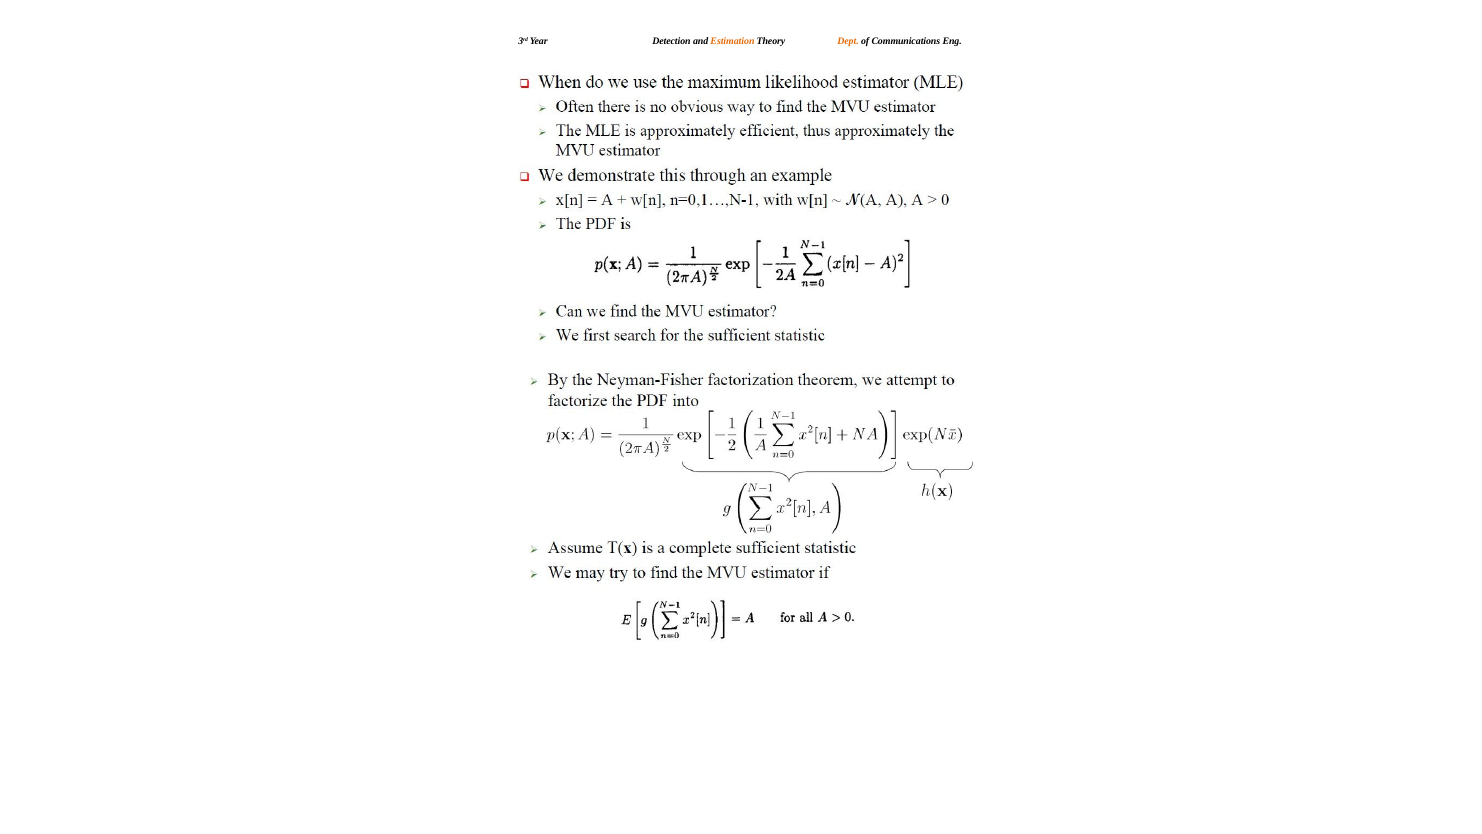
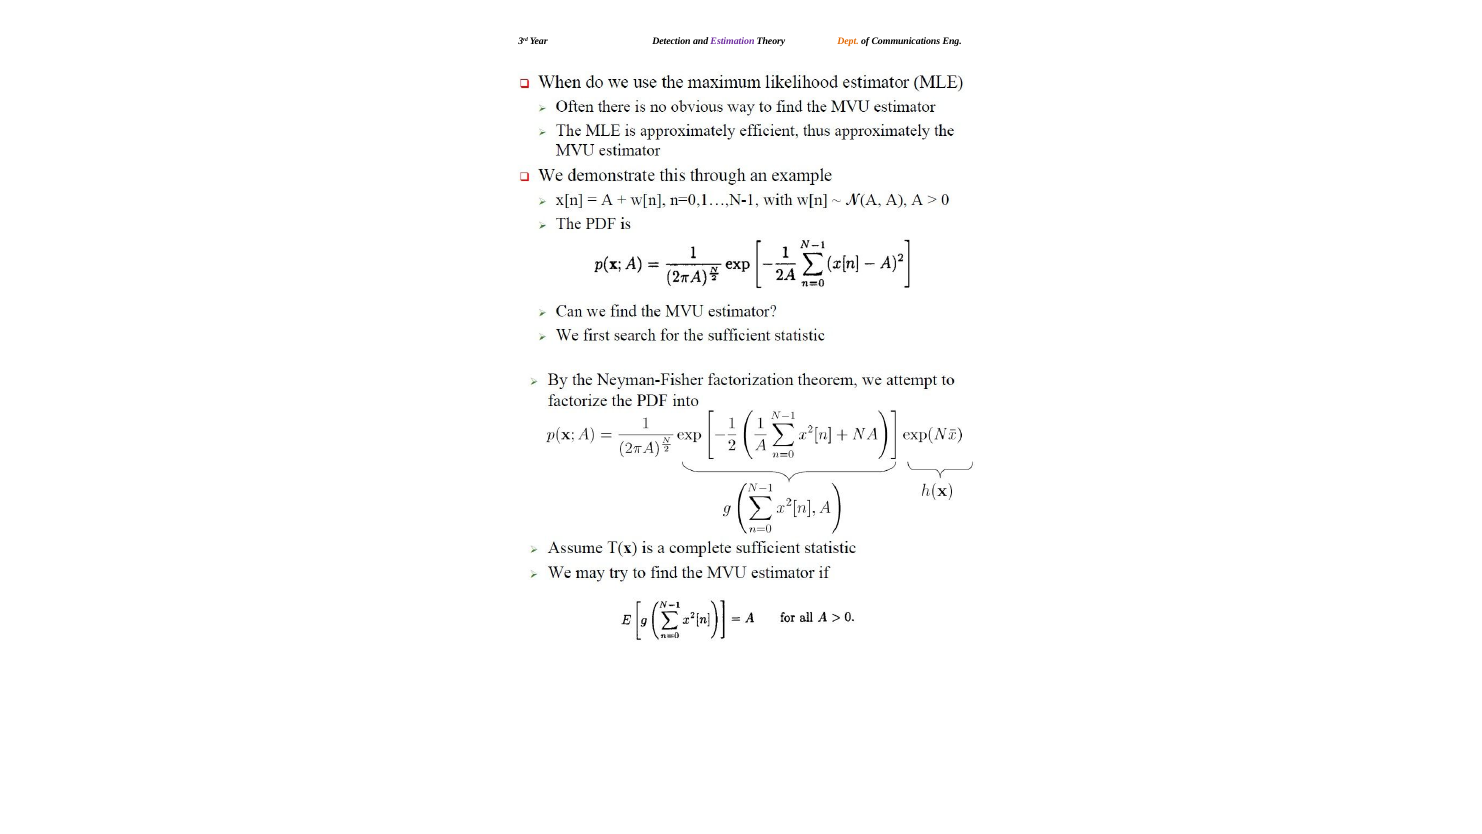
Estimation colour: orange -> purple (732, 41)
